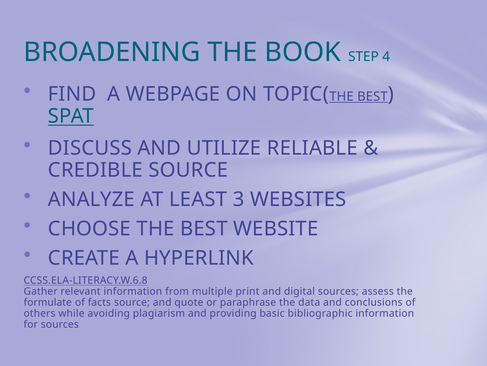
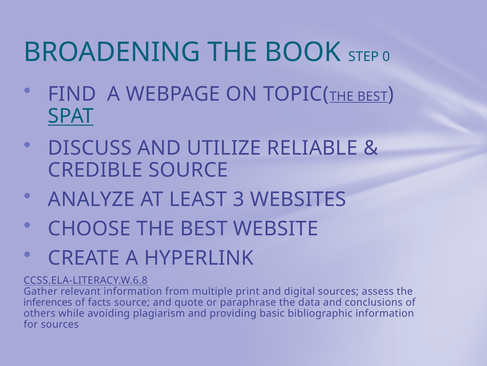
4: 4 -> 0 (386, 57)
formulate: formulate -> inferences (48, 302)
